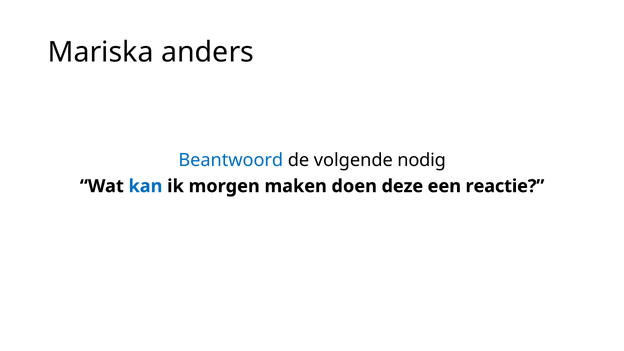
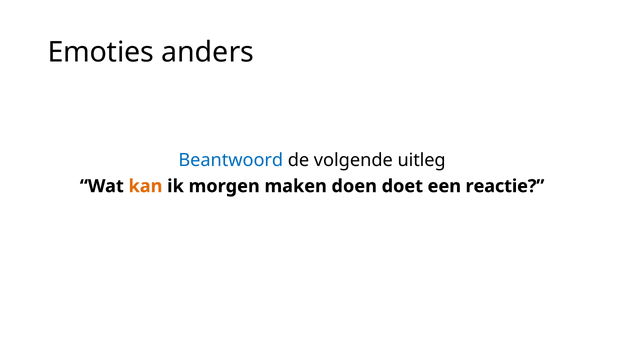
Mariska: Mariska -> Emoties (101, 52)
nodig: nodig -> uitleg (422, 160)
kan colour: blue -> orange (145, 186)
deze: deze -> doet (402, 186)
